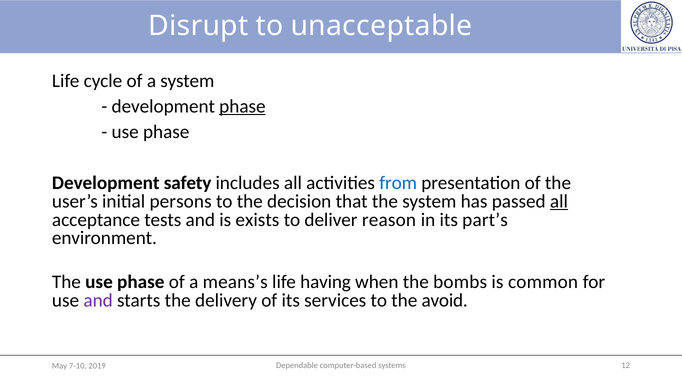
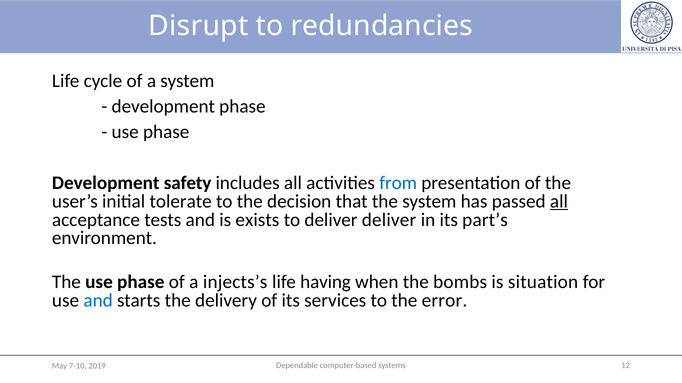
unacceptable: unacceptable -> redundancies (382, 26)
phase underline: present -> none (242, 107)
persons: persons -> tolerate (181, 202)
deliver reason: reason -> deliver (389, 220)
means’s: means’s -> injects’s (235, 282)
common: common -> situation (543, 282)
and colour: purple -> blue (98, 301)
avoid: avoid -> error (444, 301)
